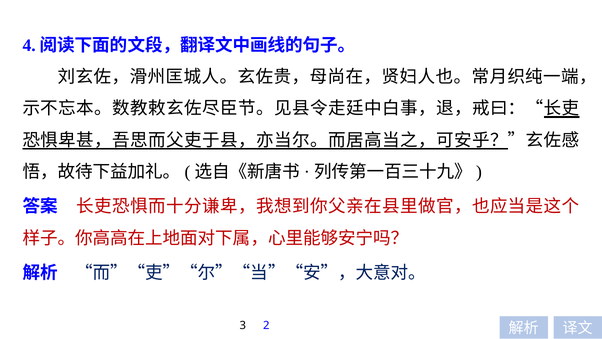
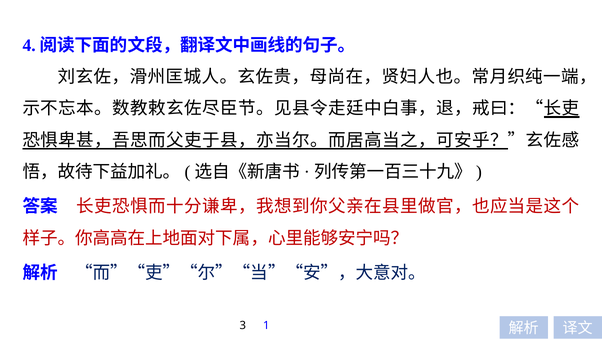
2: 2 -> 1 (266, 325)
